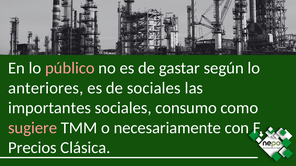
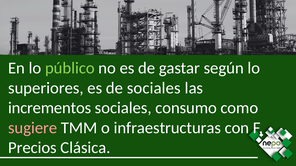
público colour: pink -> light green (70, 68)
anteriores: anteriores -> superiores (46, 88)
importantes: importantes -> incrementos (50, 108)
necesariamente: necesariamente -> infraestructuras (167, 128)
